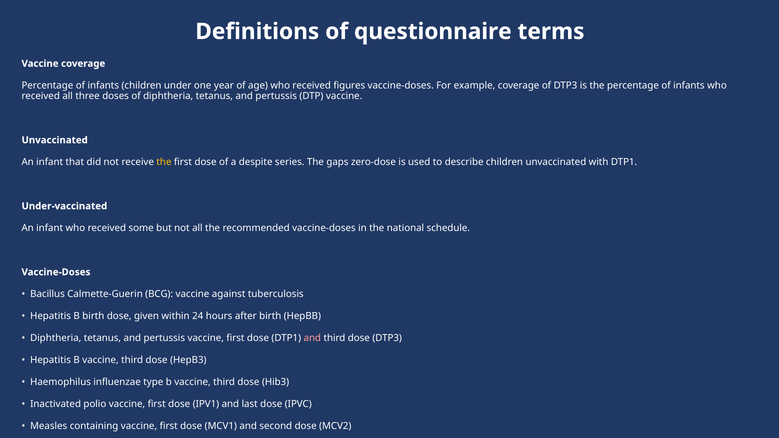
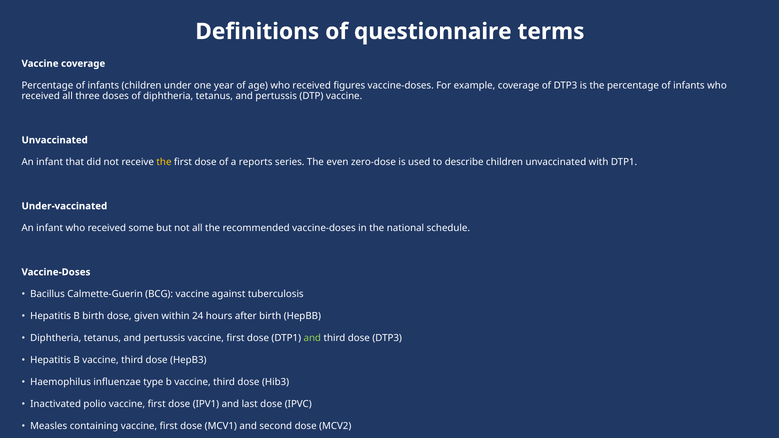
despite: despite -> reports (256, 162)
gaps: gaps -> even (337, 162)
and colour: pink -> light green (312, 338)
